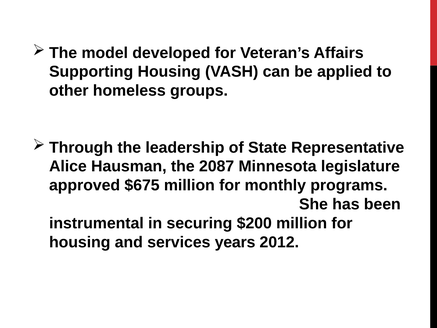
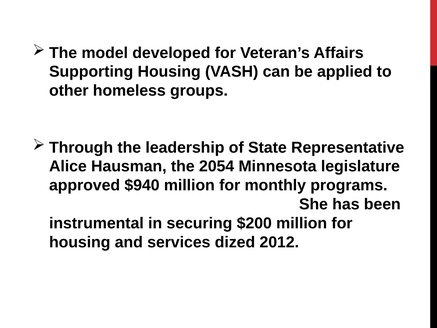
2087: 2087 -> 2054 (217, 166)
$675: $675 -> $940 (142, 185)
years: years -> dized (235, 242)
